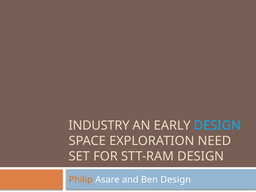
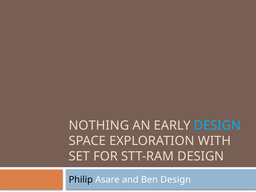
INDUSTRY: INDUSTRY -> NOTHING (99, 125)
NEED: NEED -> WITH (214, 141)
Philip colour: orange -> black (81, 180)
